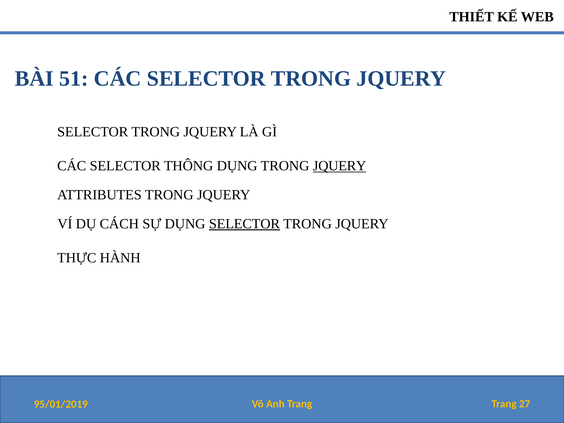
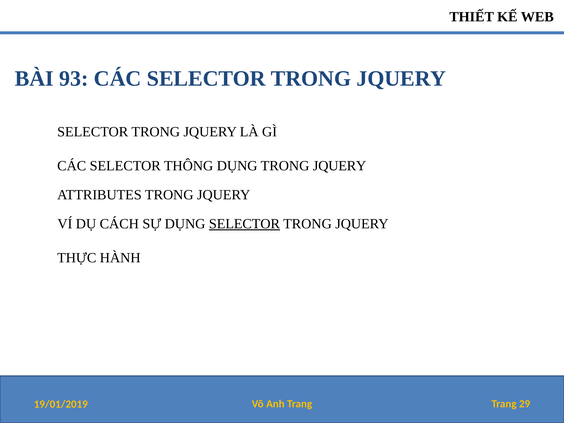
51: 51 -> 93 (74, 79)
JQUERY underline: present -> none (340, 166)
95/01/2019: 95/01/2019 -> 19/01/2019 (61, 404)
27: 27 -> 29 (525, 404)
